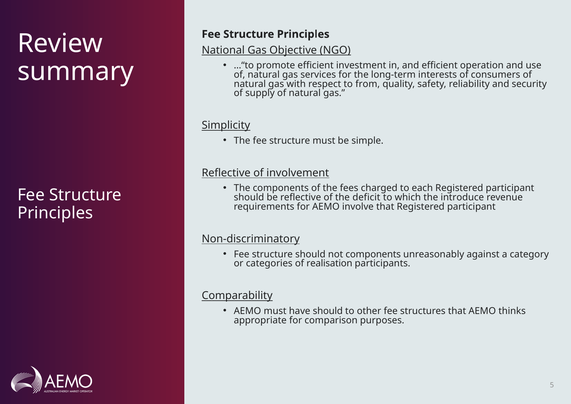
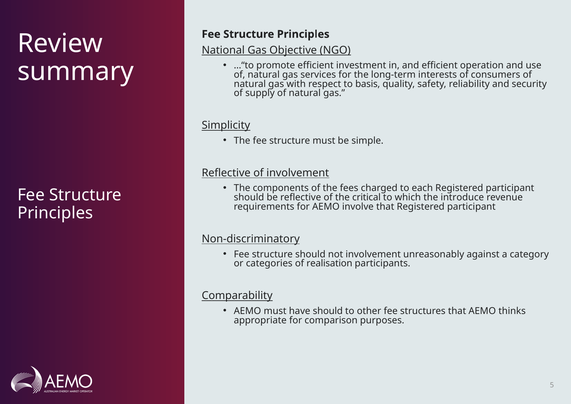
from: from -> basis (368, 84)
deficit: deficit -> critical (366, 197)
not components: components -> involvement (373, 254)
